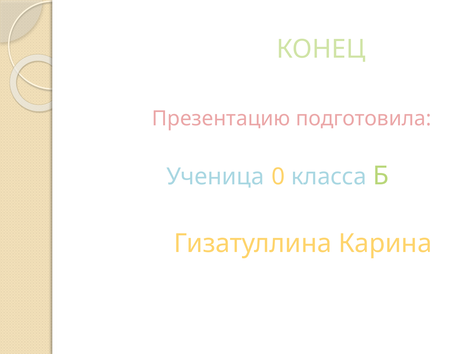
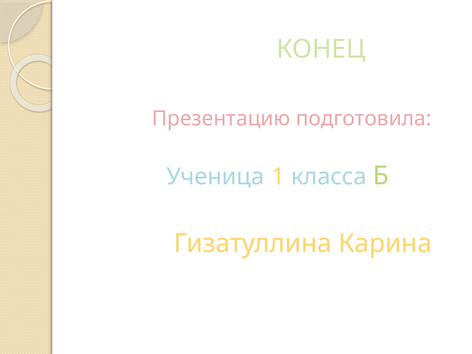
0: 0 -> 1 (278, 177)
